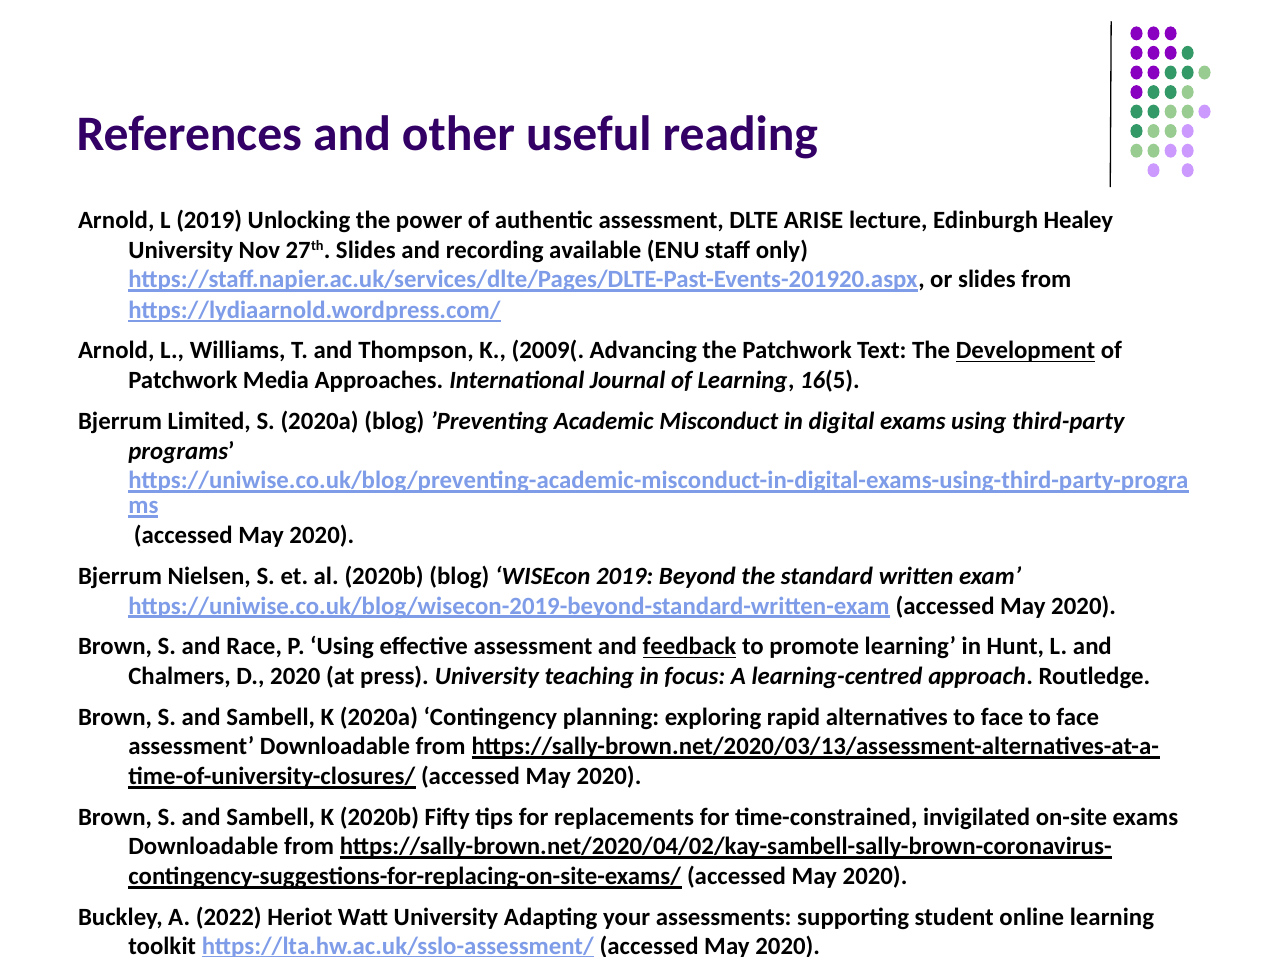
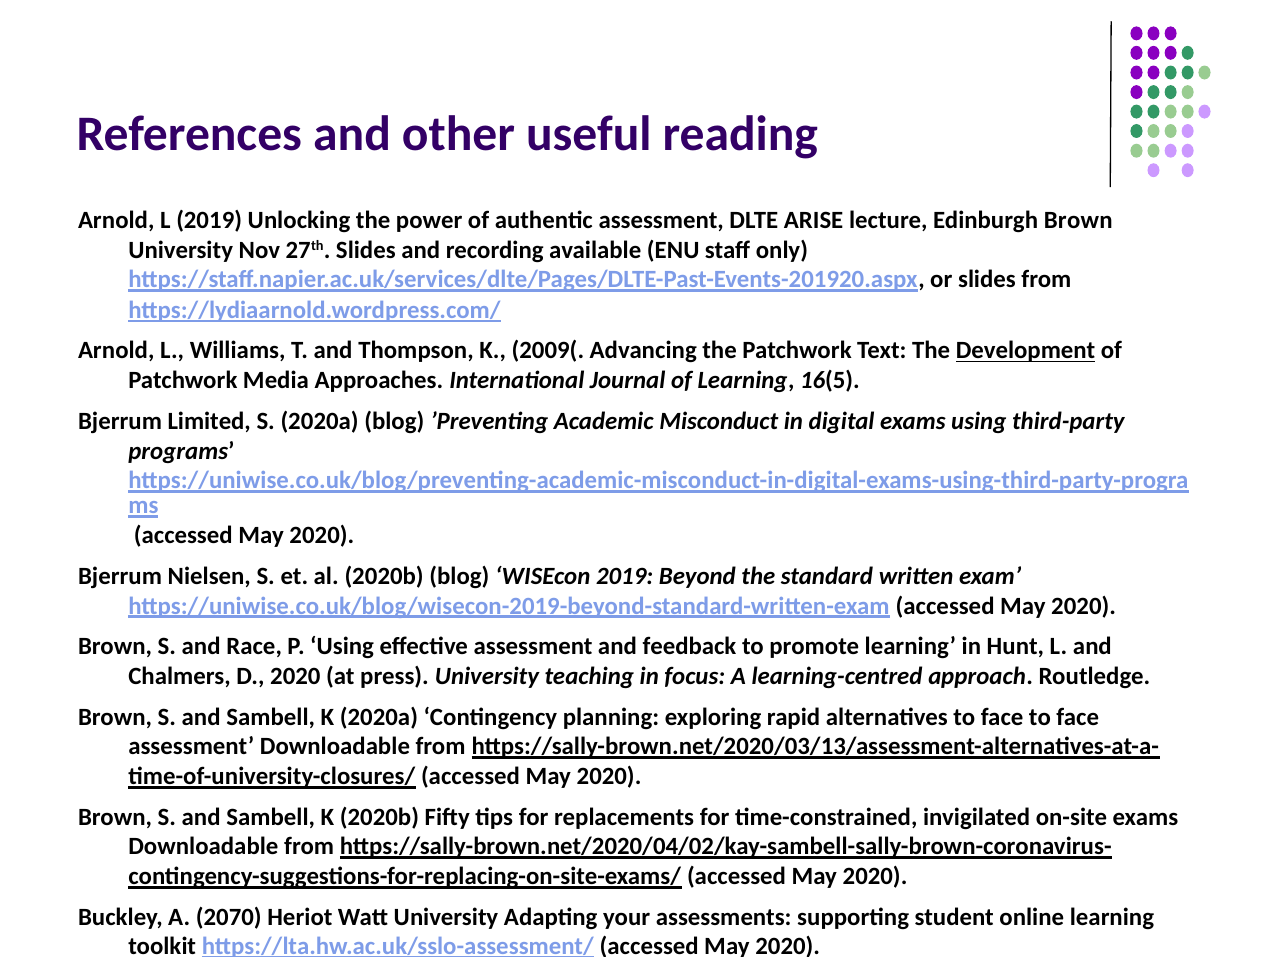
Edinburgh Healey: Healey -> Brown (1078, 220)
feedback underline: present -> none (689, 647)
2022: 2022 -> 2070 (229, 917)
